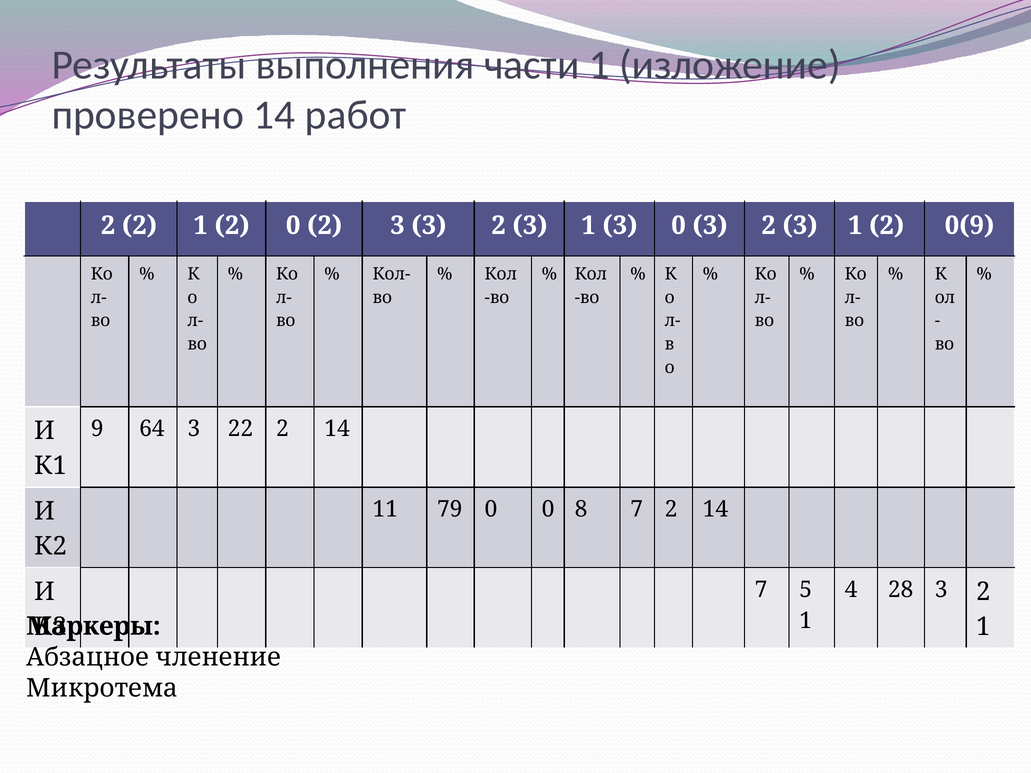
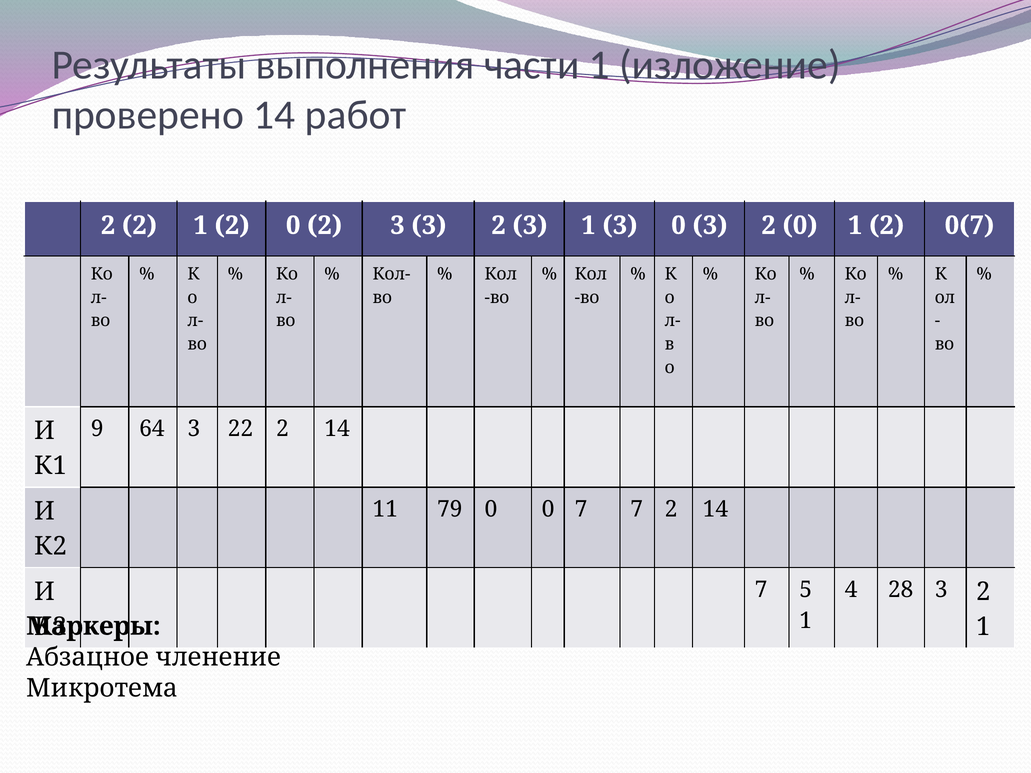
0 3 2 3: 3 -> 0 (800, 225)
0(9: 0(9 -> 0(7 (970, 225)
0 8: 8 -> 7 (581, 509)
